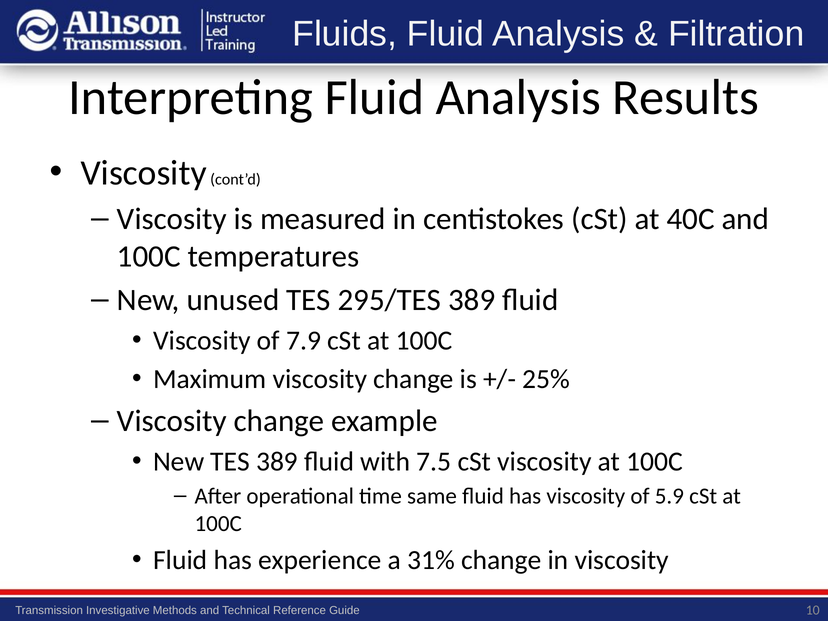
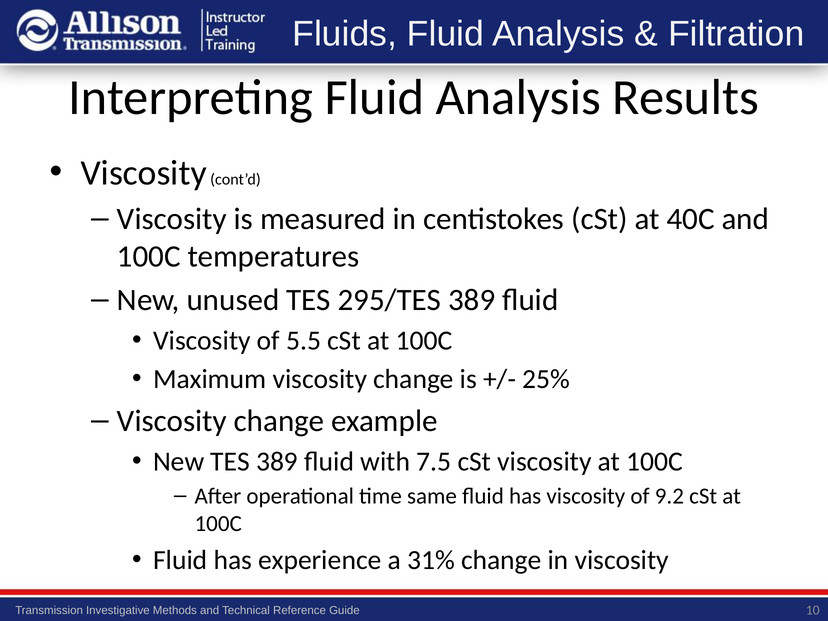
7.9: 7.9 -> 5.5 (304, 341)
5.9: 5.9 -> 9.2 (669, 496)
